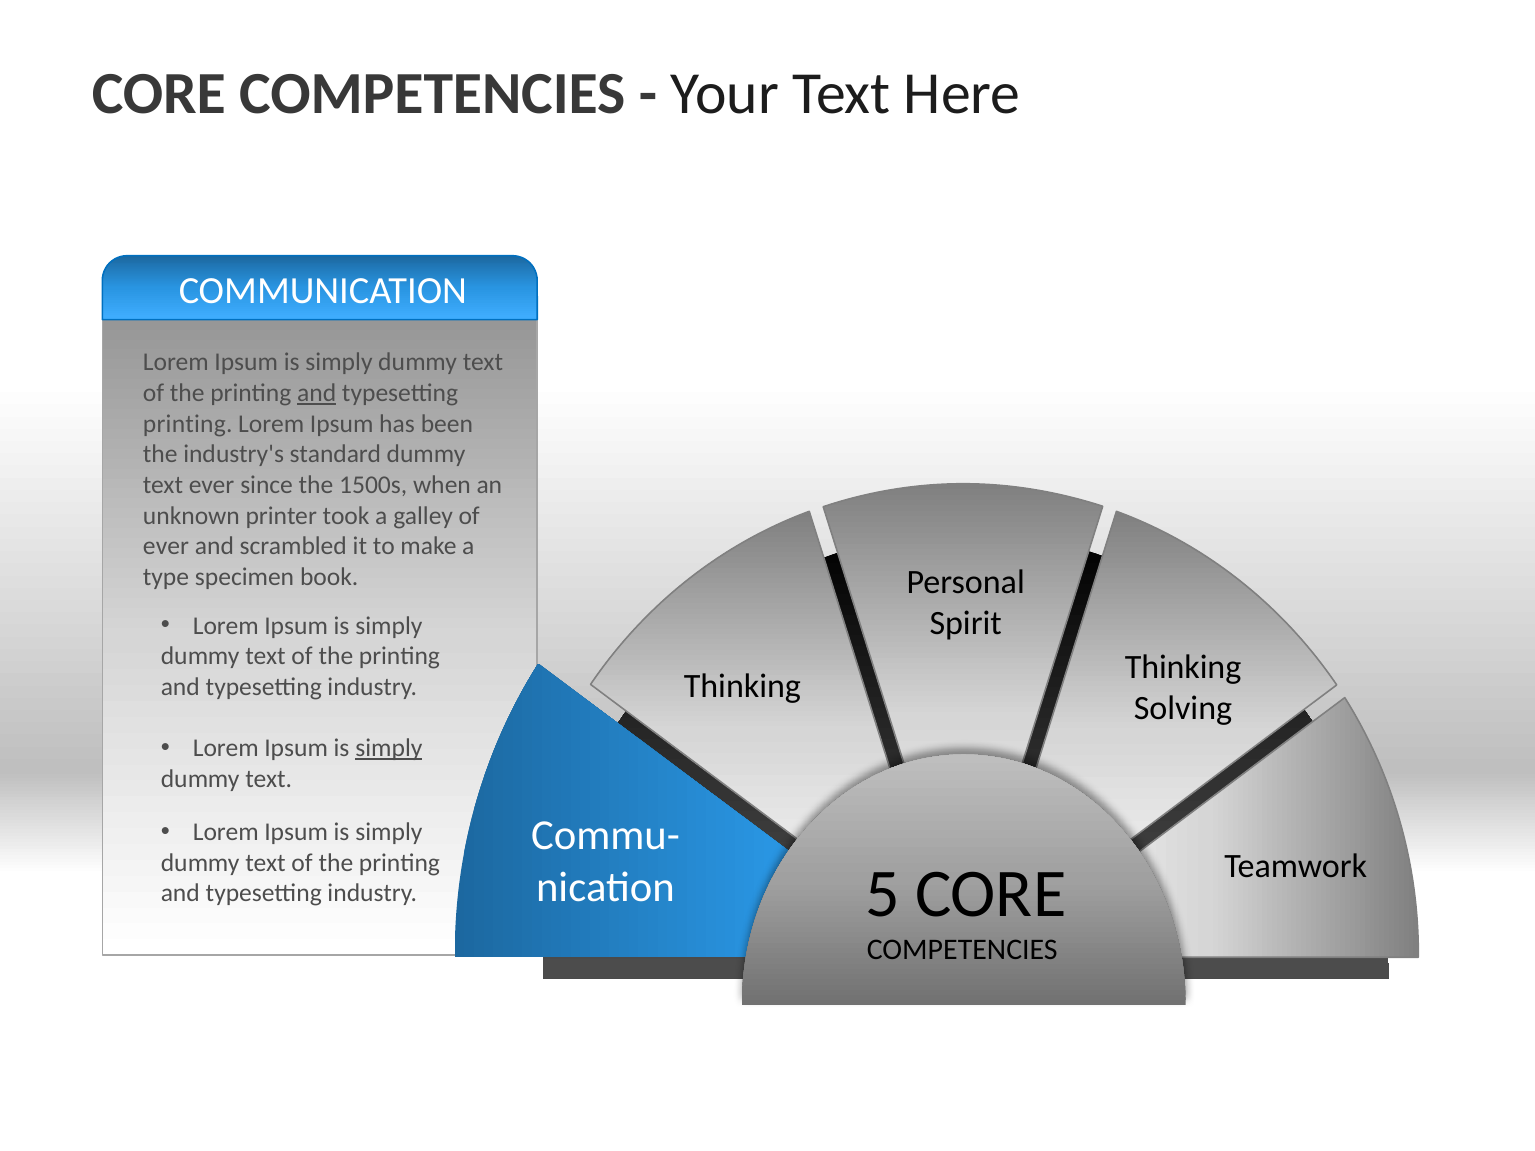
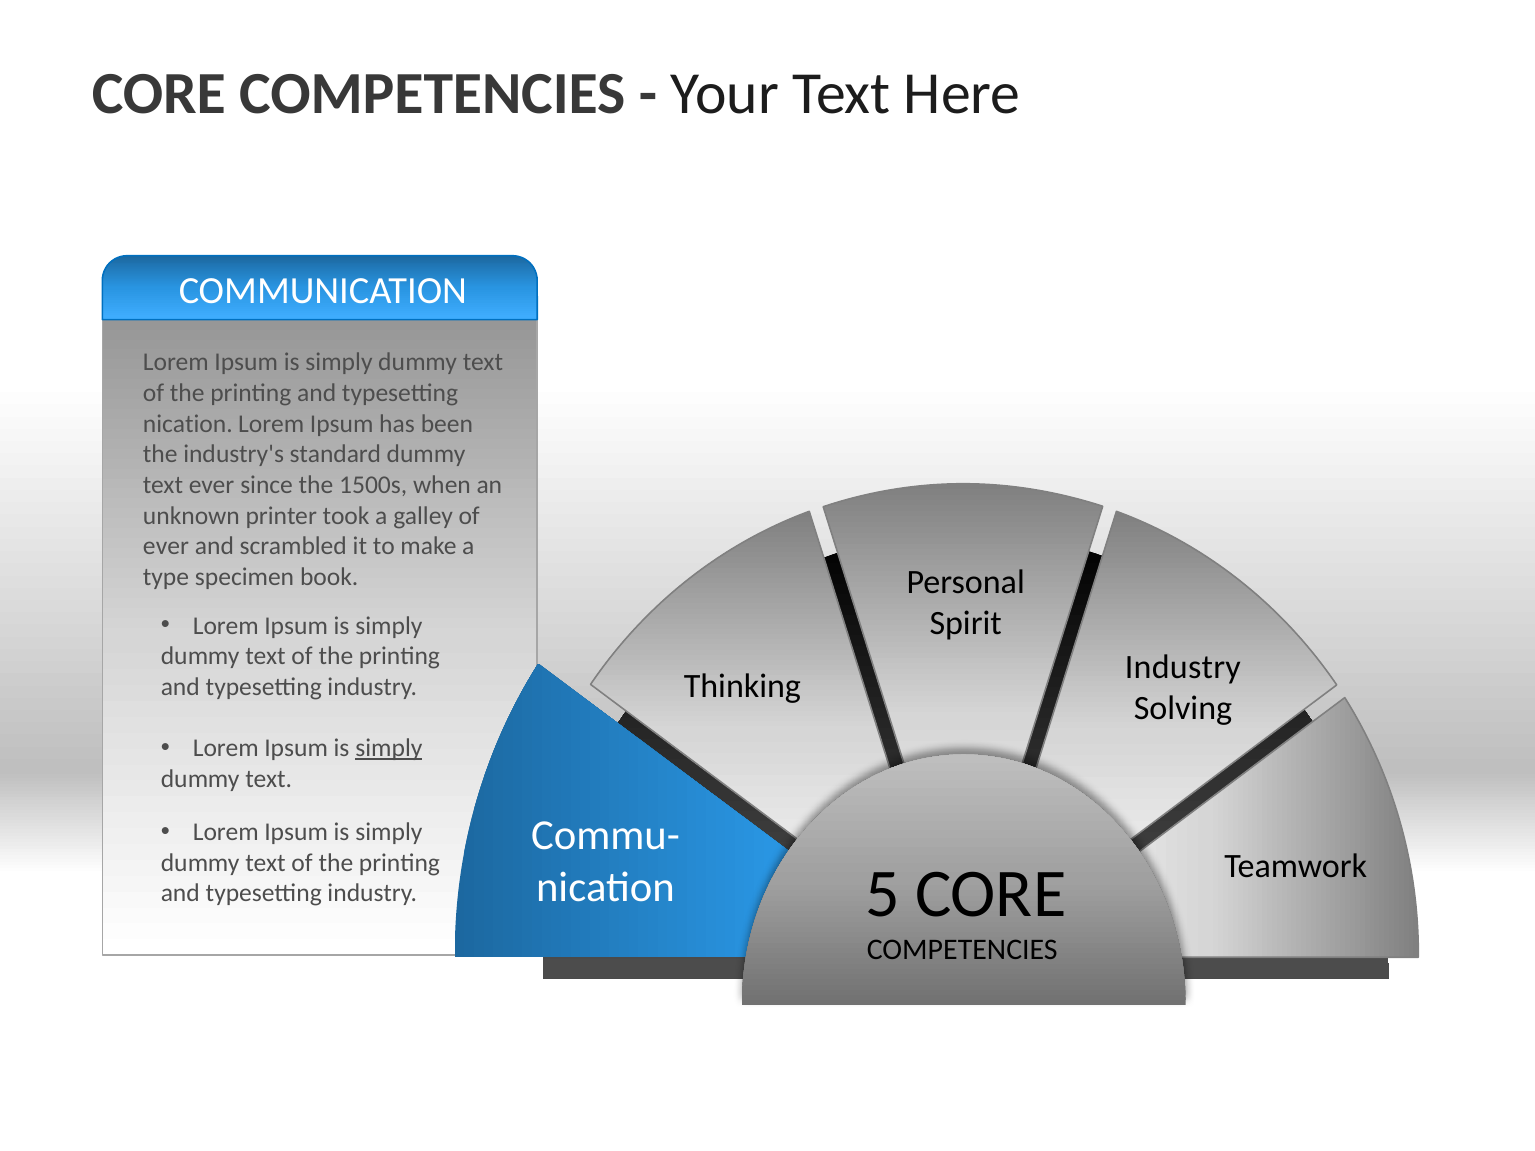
and underline: present -> none (317, 393)
printing: printing -> nication (188, 424)
Thinking: Thinking -> Industry (1183, 667)
